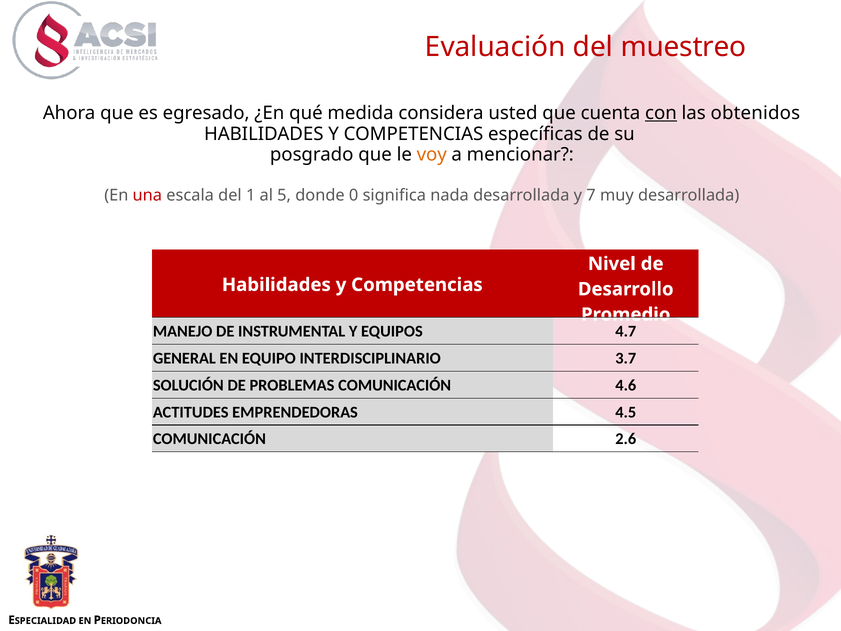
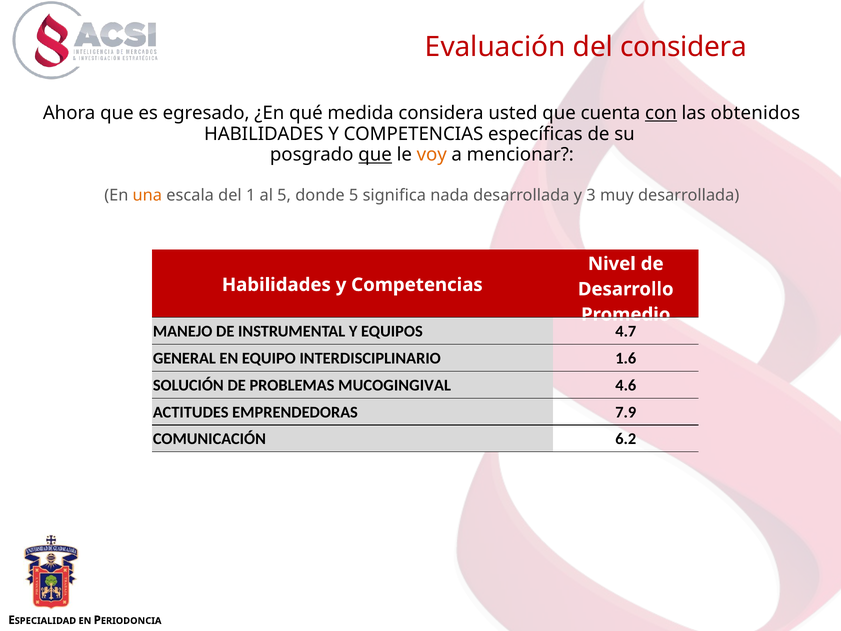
del muestreo: muestreo -> considera (684, 47)
que underline: none -> present (375, 155)
una colour: red -> orange (147, 195)
donde 0: 0 -> 5 (354, 195)
7: 7 -> 3 (591, 195)
3.7: 3.7 -> 1.6 (626, 358)
PROBLEMAS COMUNICACIÓN: COMUNICACIÓN -> MUCOGINGIVAL (395, 385)
4.5: 4.5 -> 7.9 (626, 412)
2.6: 2.6 -> 6.2 (626, 439)
